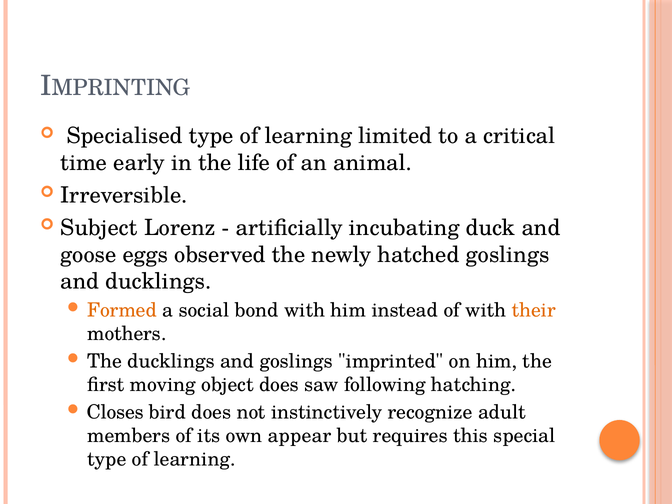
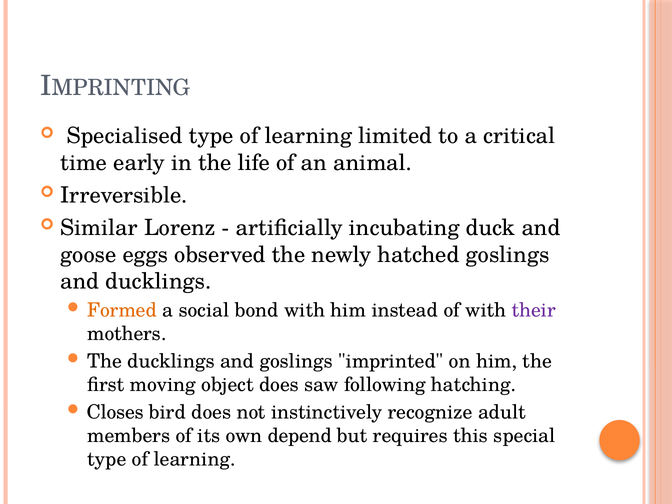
Subject: Subject -> Similar (99, 228)
their colour: orange -> purple (534, 310)
appear: appear -> depend (300, 436)
